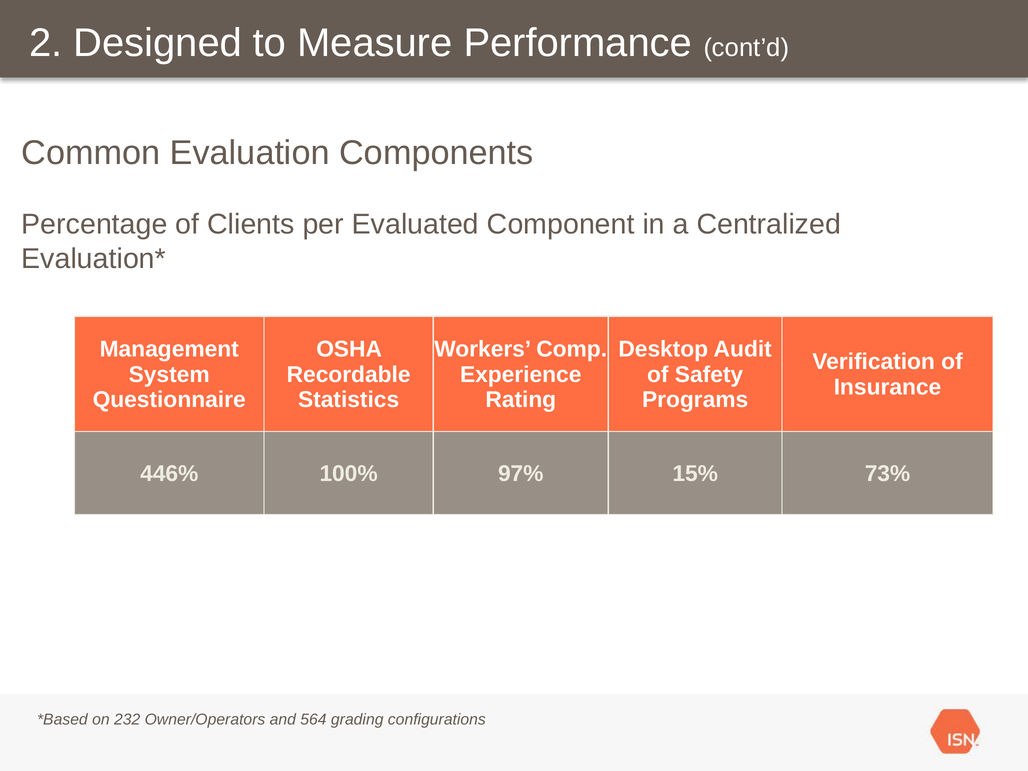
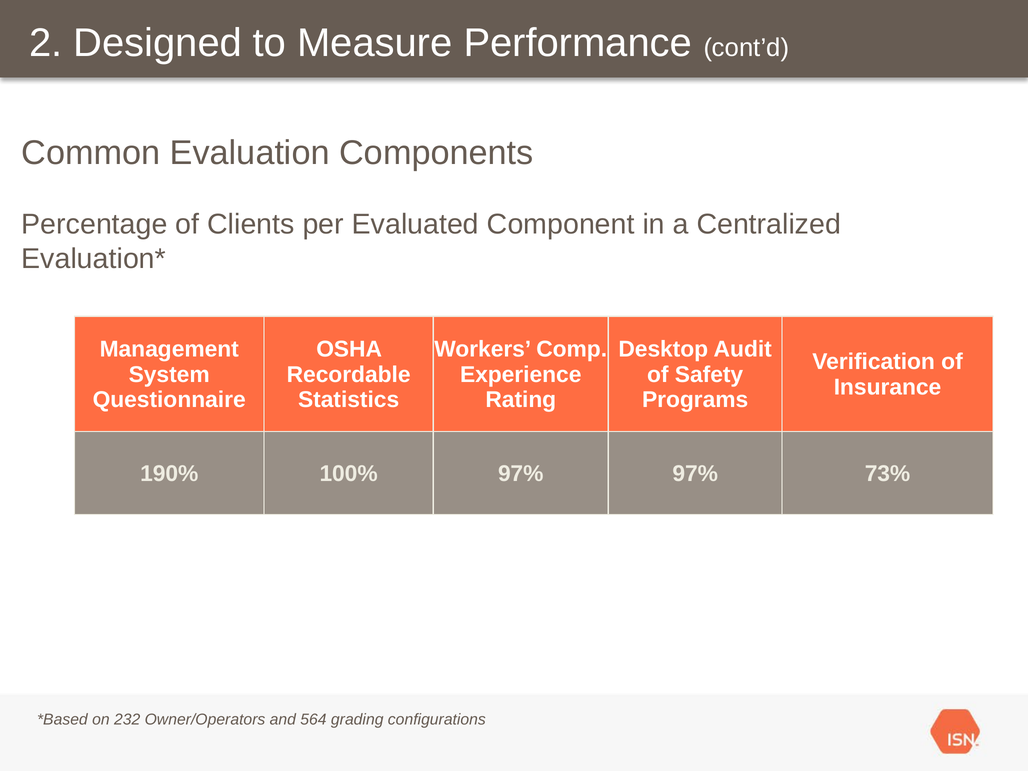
446%: 446% -> 190% (169, 474)
97% 15%: 15% -> 97% (695, 474)
